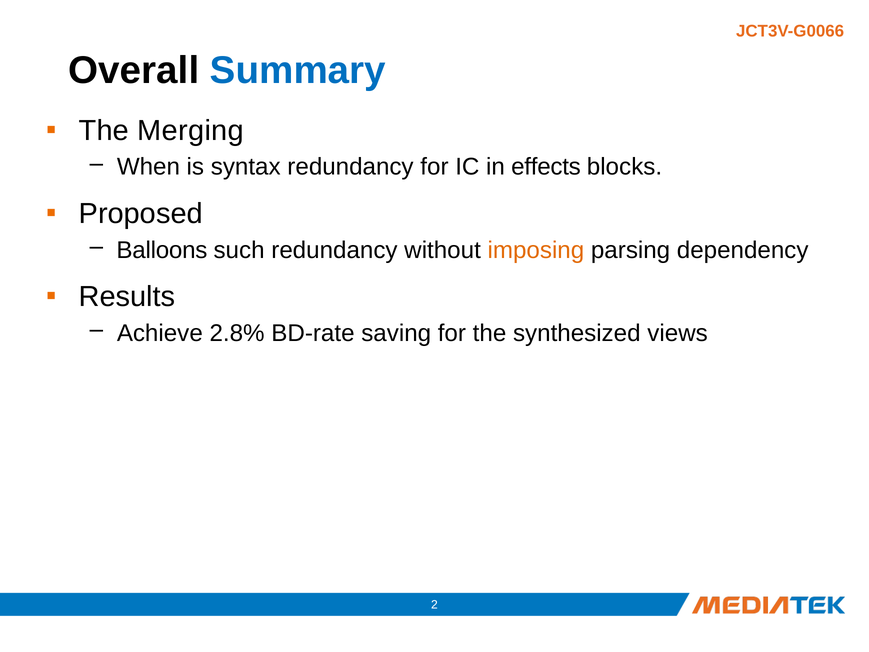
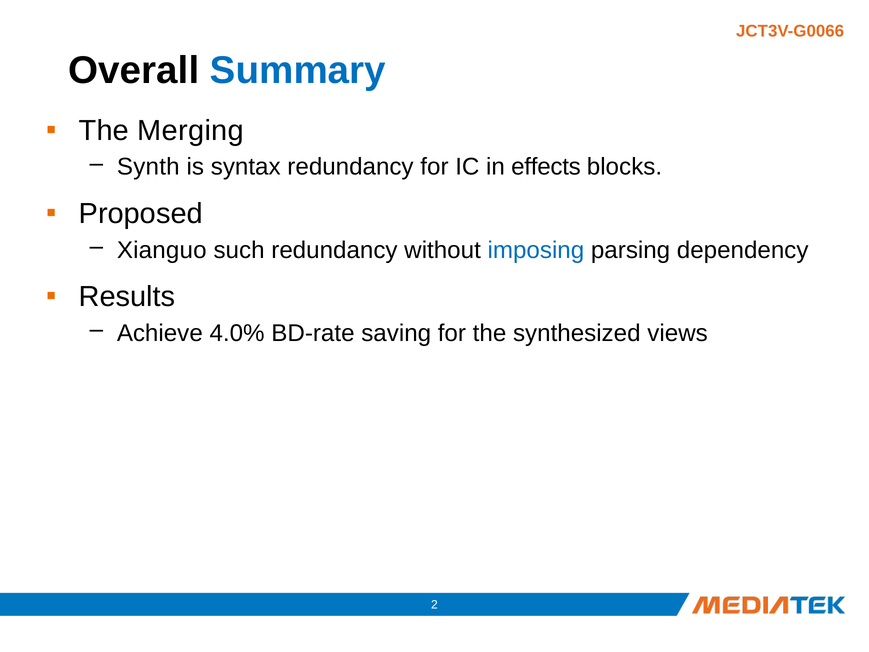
When: When -> Synth (148, 167)
Balloons: Balloons -> Xianguo (162, 250)
imposing colour: orange -> blue (536, 250)
2.8%: 2.8% -> 4.0% (237, 333)
